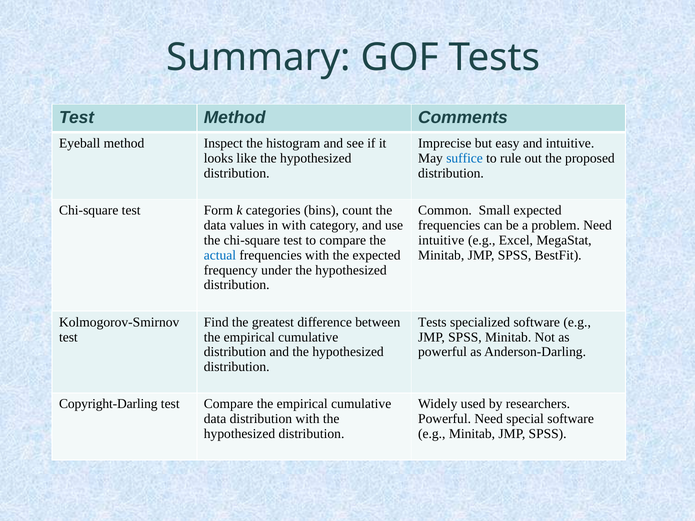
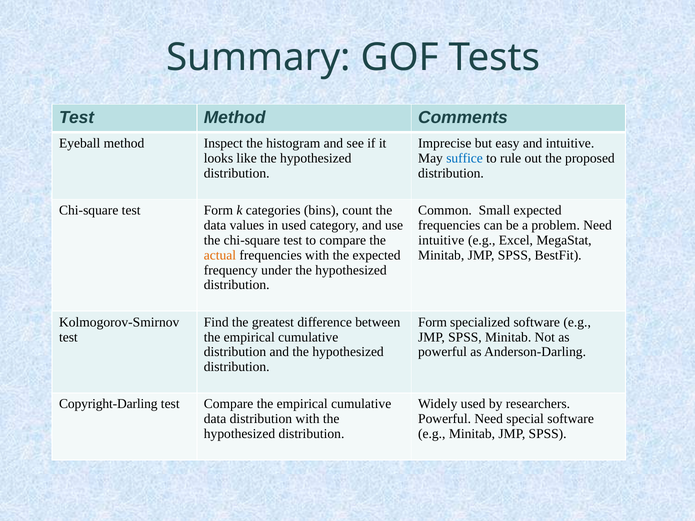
in with: with -> used (294, 225)
actual colour: blue -> orange (220, 255)
Tests: Tests -> Form (432, 322)
